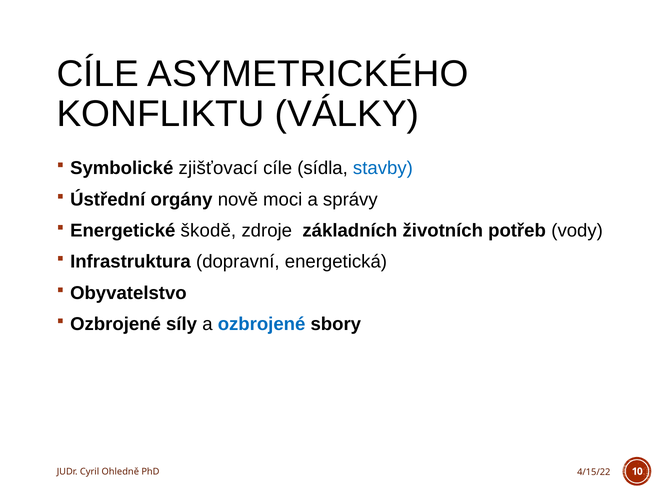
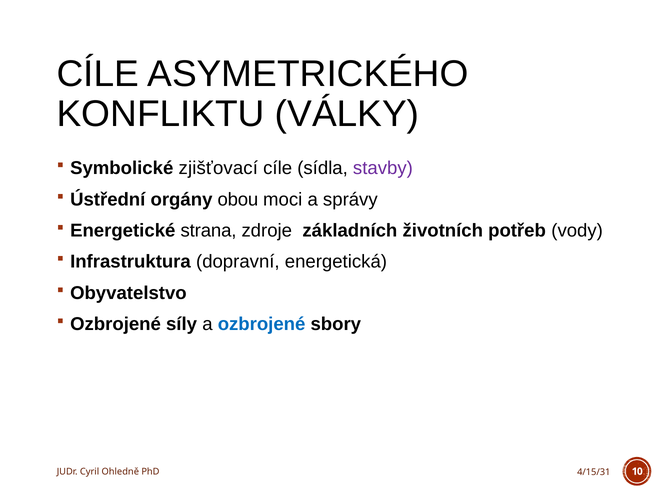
stavby colour: blue -> purple (383, 168)
nově: nově -> obou (238, 199)
škodě: škodě -> strana (209, 231)
4/15/22: 4/15/22 -> 4/15/31 (594, 472)
